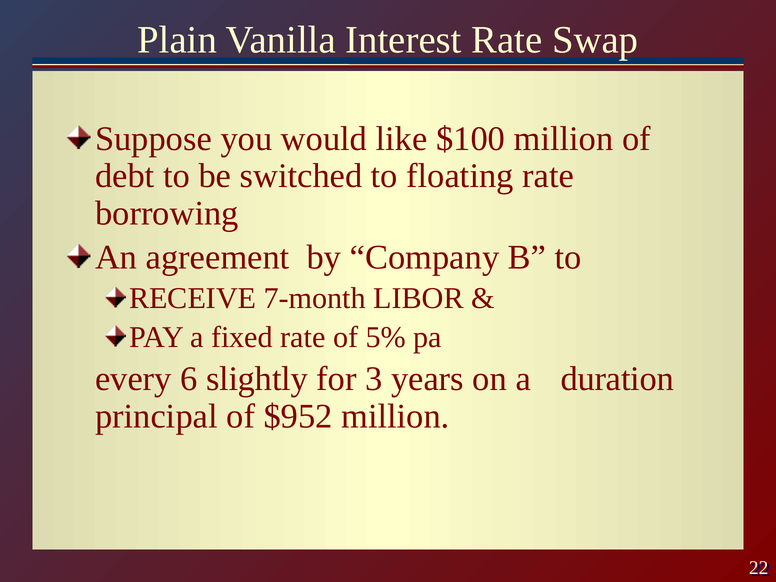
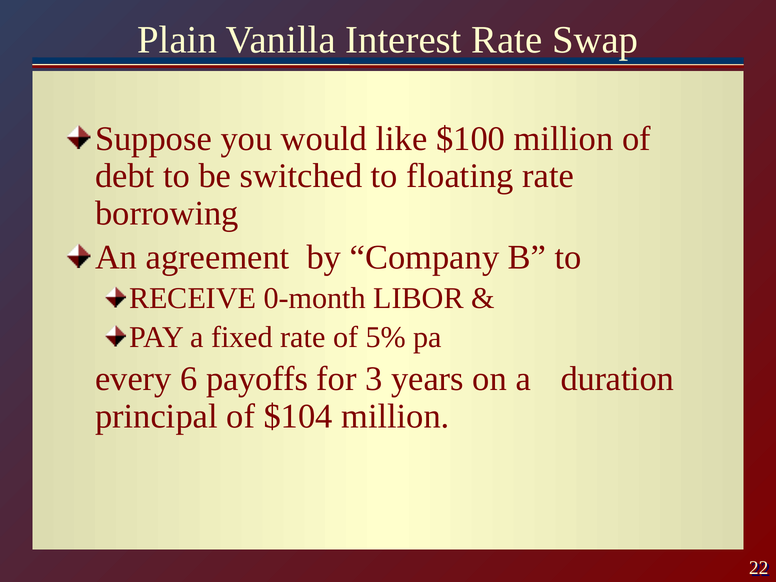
7-month: 7-month -> 0-month (315, 298)
slightly: slightly -> payoffs (257, 379)
$952: $952 -> $104 (298, 416)
